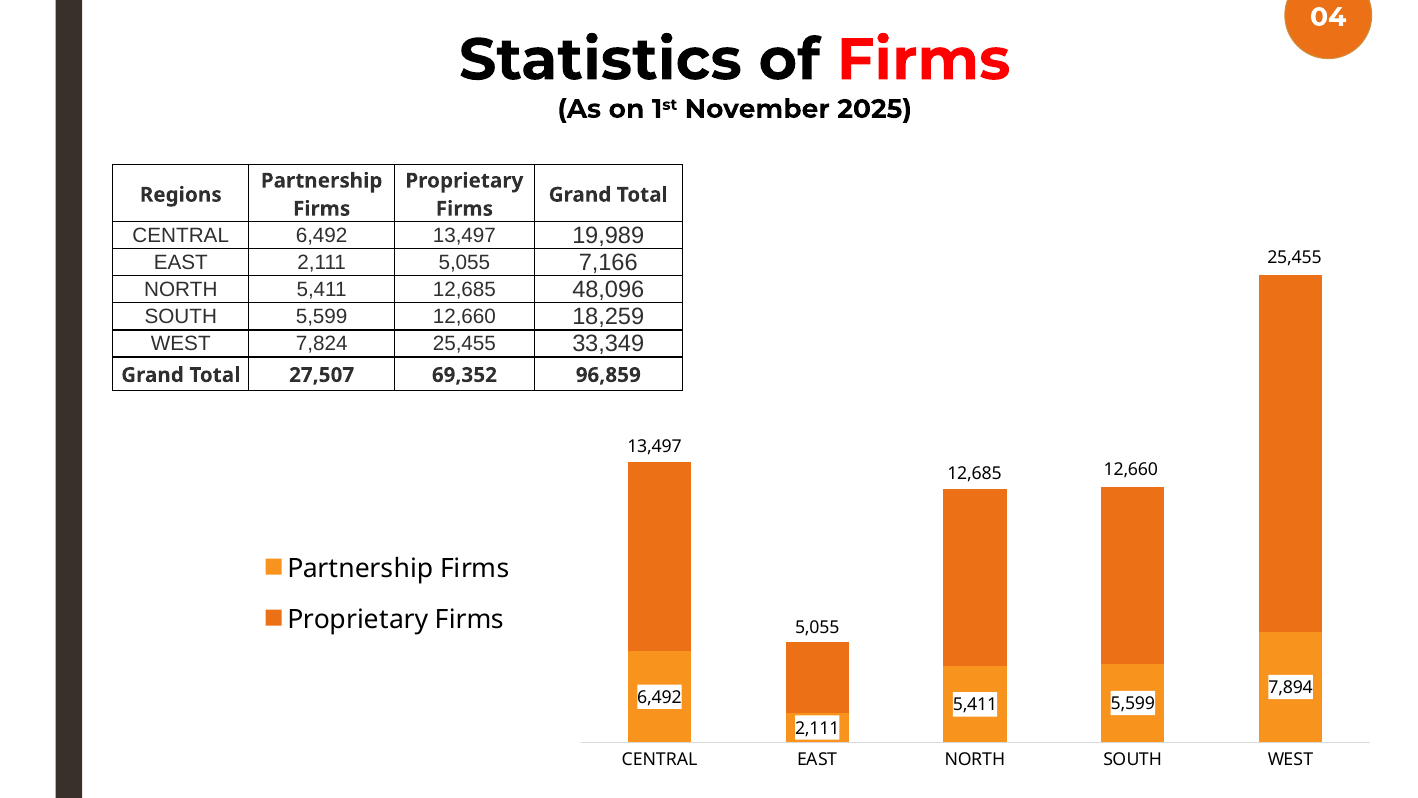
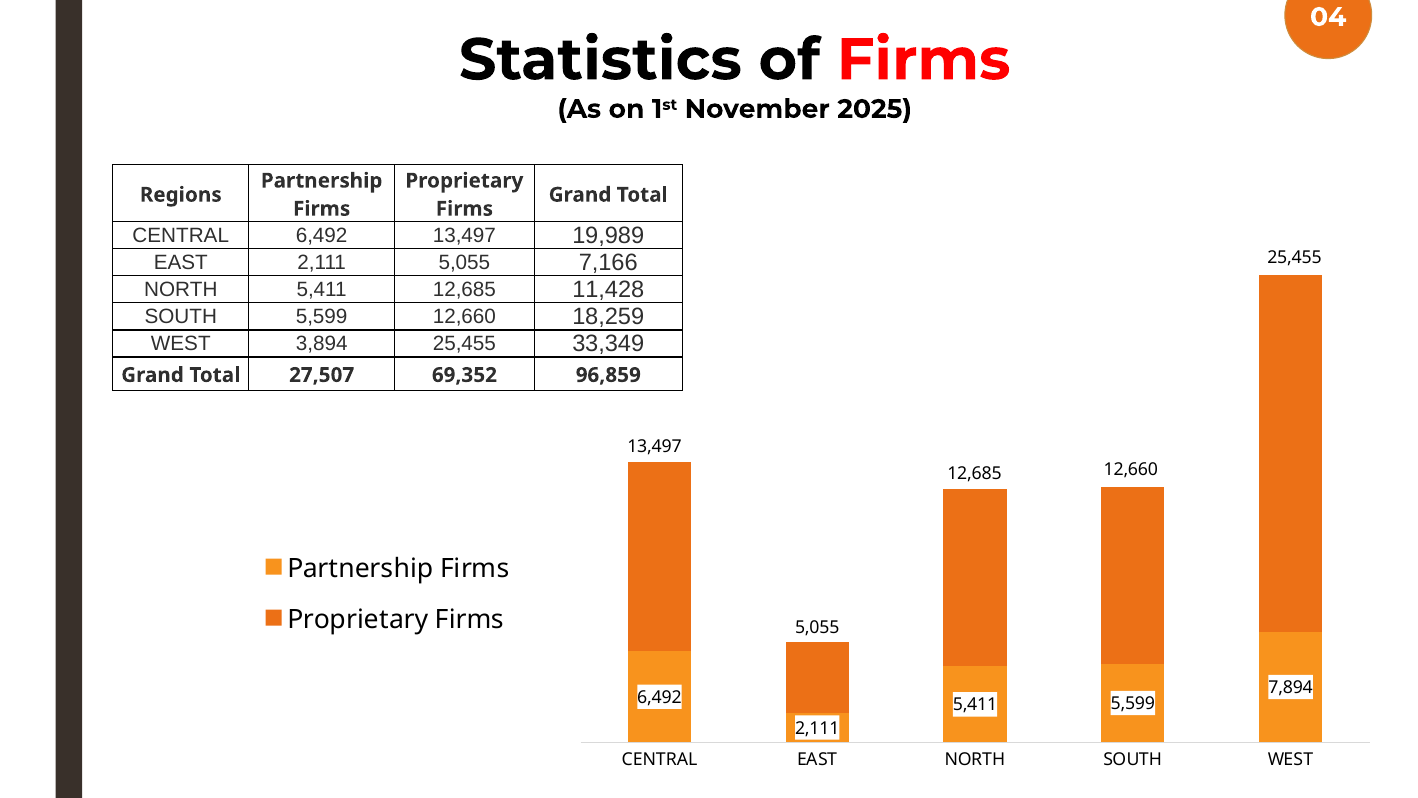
48,096: 48,096 -> 11,428 (608, 290)
7,824: 7,824 -> 3,894 (322, 344)
